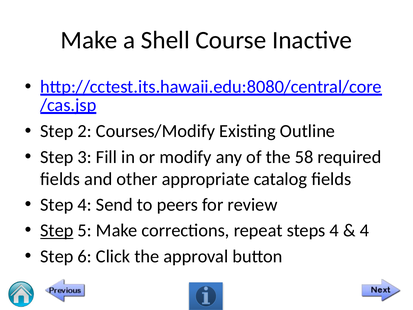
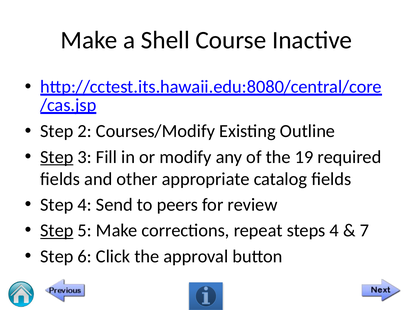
Step underline: none -> present (57, 157)
58: 58 -> 19 (304, 157)
4: 4 -> 7 (364, 230)
